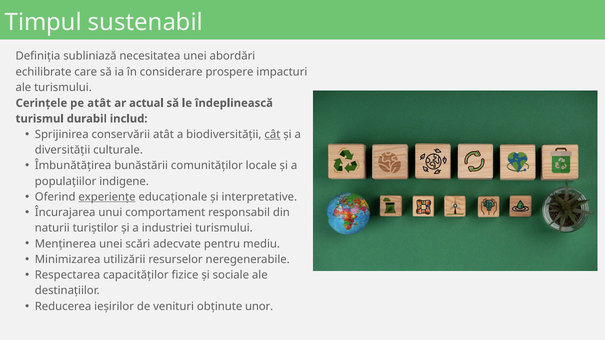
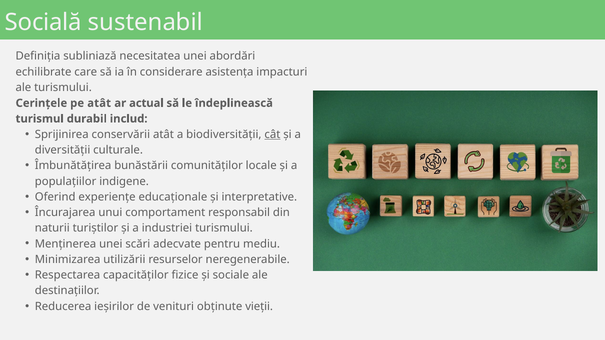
Timpul: Timpul -> Socială (43, 23)
prospere: prospere -> asistența (229, 72)
experiențe underline: present -> none (107, 197)
unor: unor -> vieții (259, 307)
